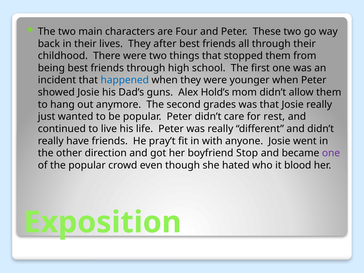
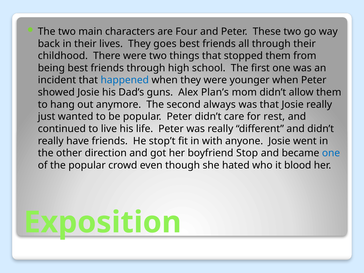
after: after -> goes (165, 44)
Hold’s: Hold’s -> Plan’s (215, 92)
grades: grades -> always (220, 104)
pray’t: pray’t -> stop’t (162, 141)
one colour: purple -> blue (331, 153)
